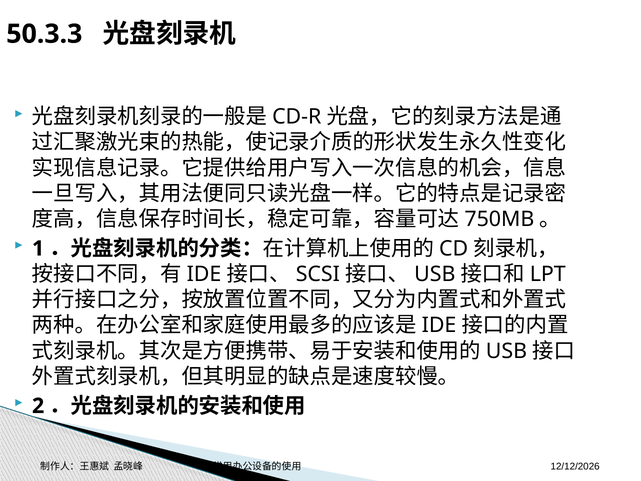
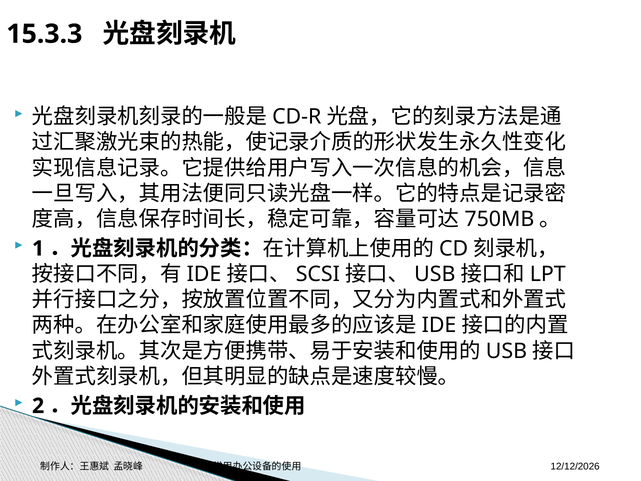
50.3.3: 50.3.3 -> 15.3.3 (44, 34)
